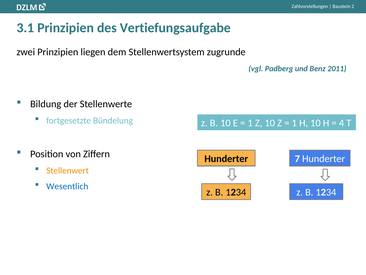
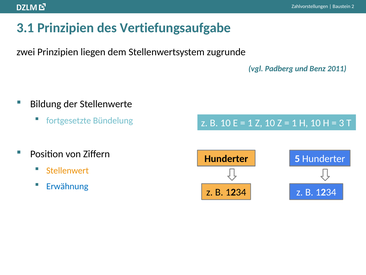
4: 4 -> 3 (341, 123)
7: 7 -> 5 (297, 159)
Wesentlich: Wesentlich -> Erwähnung (67, 186)
